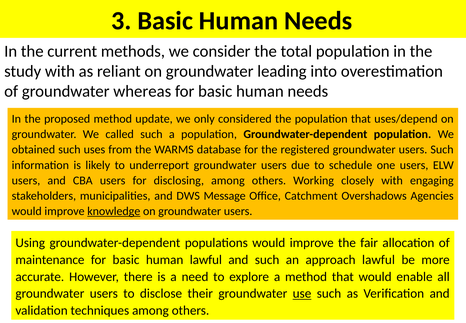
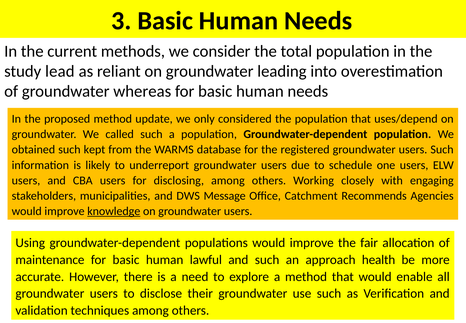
study with: with -> lead (60, 71)
uses: uses -> kept (94, 150)
Overshadows: Overshadows -> Recommends (374, 196)
approach lawful: lawful -> health (379, 260)
use underline: present -> none (302, 293)
